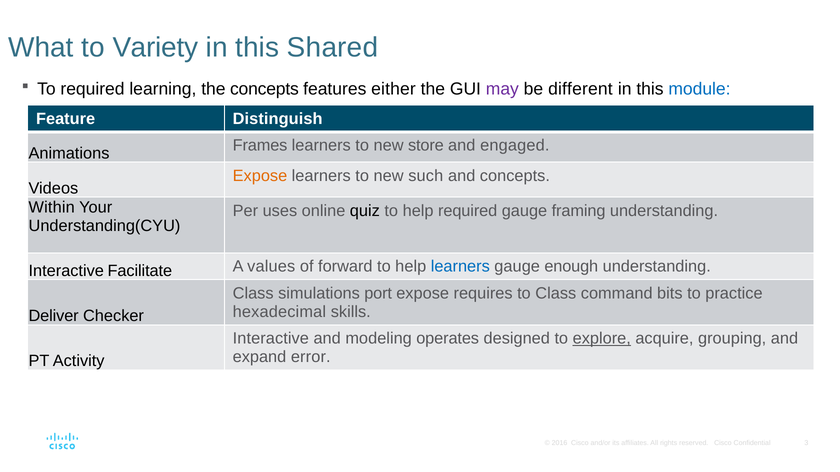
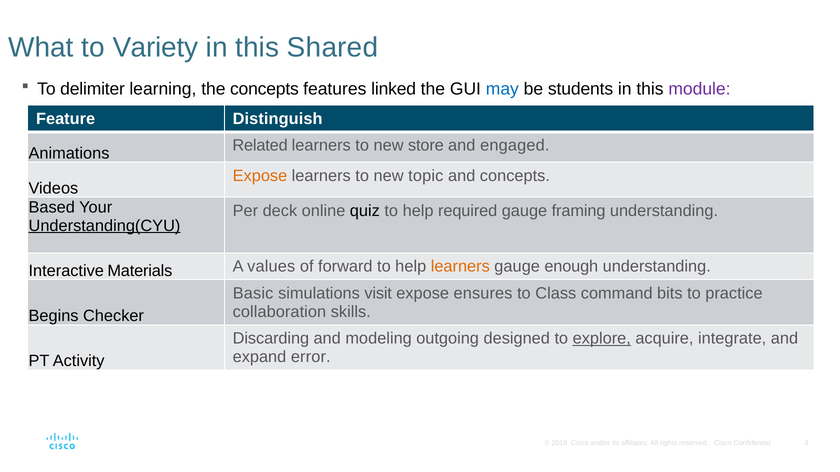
To required: required -> delimiter (93, 89)
either: either -> linked (394, 89)
may colour: purple -> blue (502, 89)
different: different -> students (581, 89)
module colour: blue -> purple (699, 89)
Frames: Frames -> Related (260, 146)
such: such -> topic (426, 176)
Within: Within -> Based (52, 208)
uses: uses -> deck (280, 211)
Understanding(CYU underline: none -> present (104, 226)
Facilitate: Facilitate -> Materials (140, 271)
learners colour: blue -> orange (460, 267)
Class: Class -> Basic (253, 294)
port: port -> visit (378, 294)
requires: requires -> ensures (483, 294)
hexadecimal: hexadecimal -> collaboration (279, 312)
Deliver: Deliver -> Begins (54, 316)
Interactive: Interactive -> Discarding (271, 339)
operates: operates -> outgoing (448, 339)
grouping: grouping -> integrate (732, 339)
